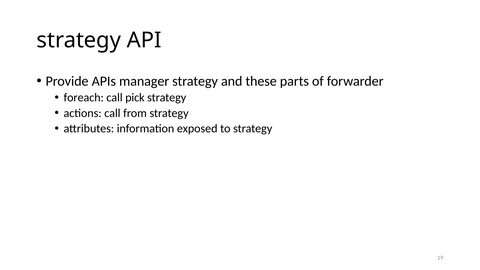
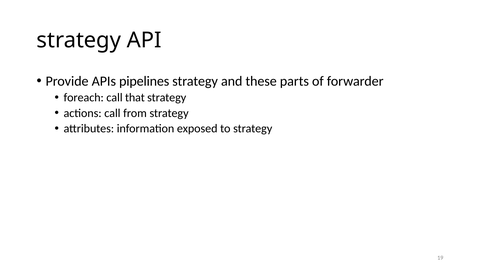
manager: manager -> pipelines (144, 81)
pick: pick -> that (135, 98)
